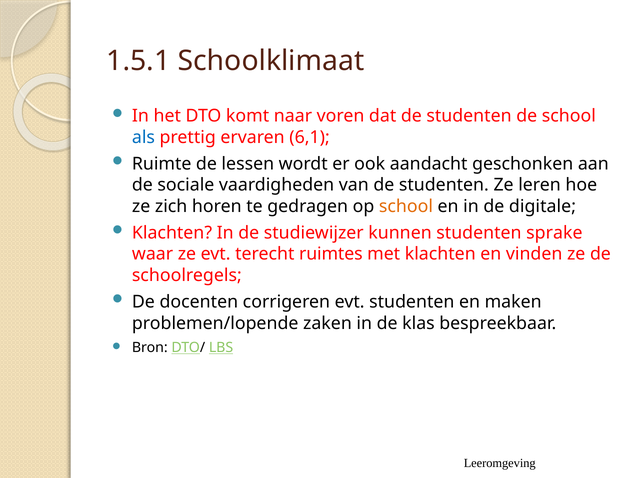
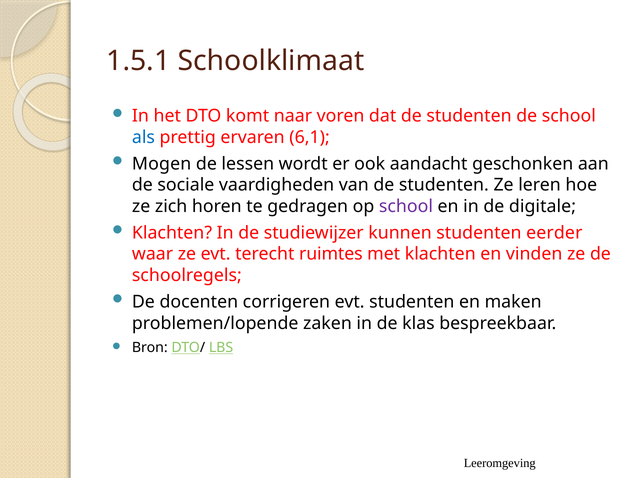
Ruimte: Ruimte -> Mogen (162, 164)
school colour: orange -> purple (406, 206)
sprake: sprake -> eerder (554, 233)
